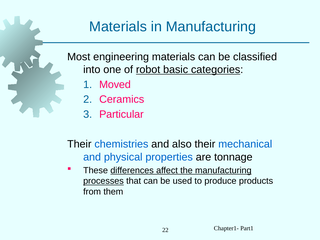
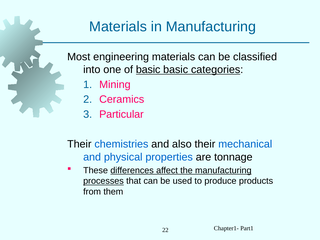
of robot: robot -> basic (148, 70)
Moved: Moved -> Mining (115, 84)
